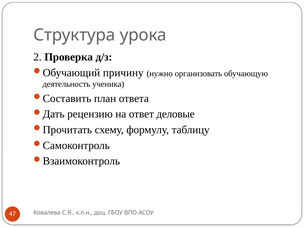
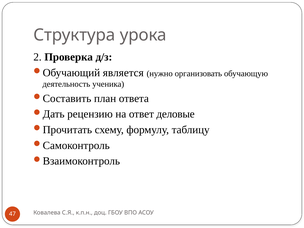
причину: причину -> является (123, 73)
